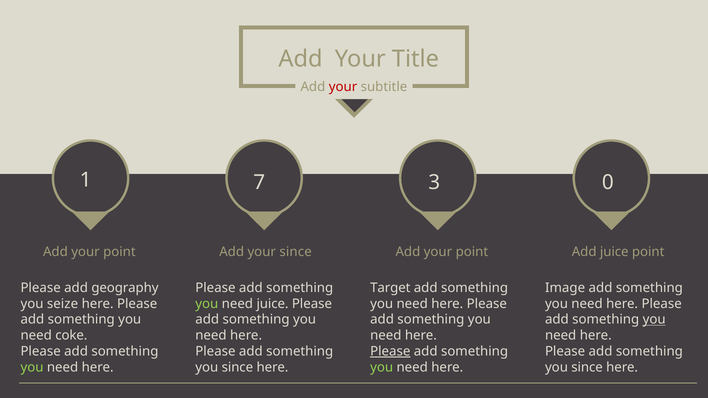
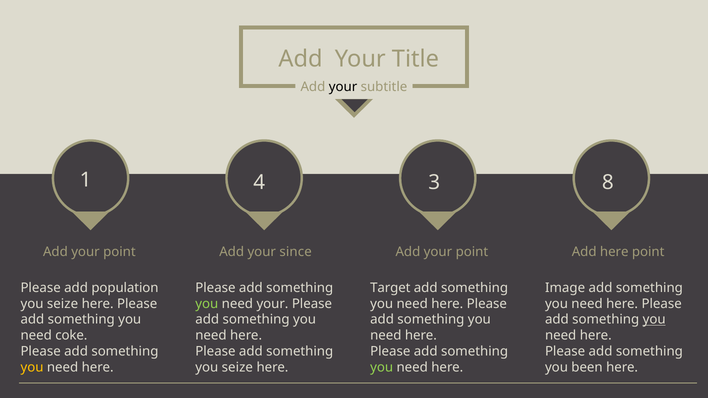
your colour: red -> black (343, 87)
7: 7 -> 4 (259, 182)
0: 0 -> 8 (608, 182)
Add juice: juice -> here (614, 252)
geography: geography -> population (125, 288)
need juice: juice -> your (272, 304)
Please underline: present -> none (390, 352)
you colour: light green -> yellow (32, 368)
since: since -> seize (237, 368)
since: since -> been (587, 368)
